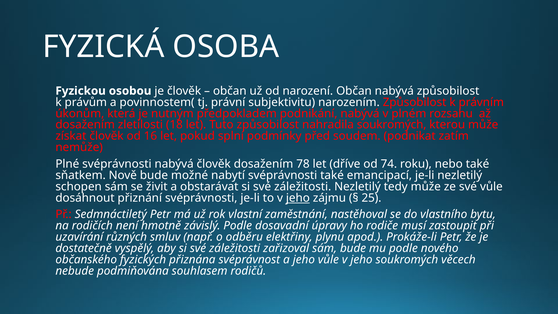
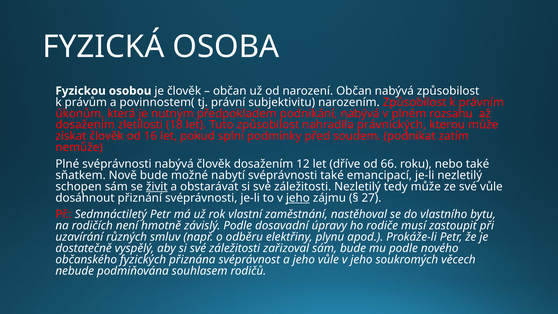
nahradila soukromých: soukromých -> právnických (392, 125)
78: 78 -> 12 (303, 164)
74: 74 -> 66 (389, 164)
živit underline: none -> present (157, 186)
25: 25 -> 27 (371, 198)
